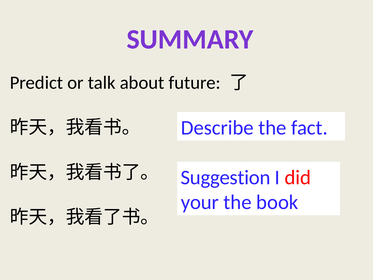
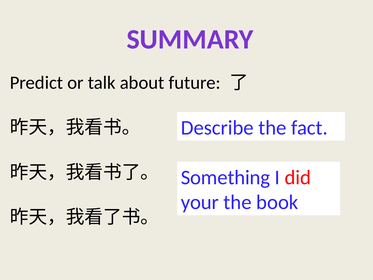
Suggestion: Suggestion -> Something (225, 177)
